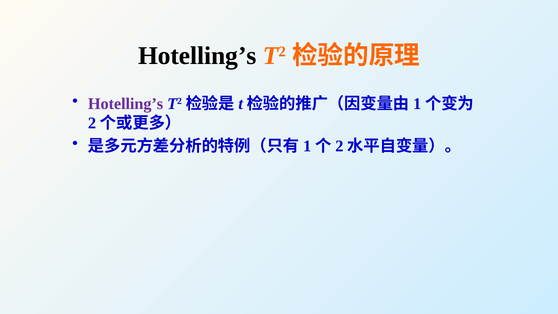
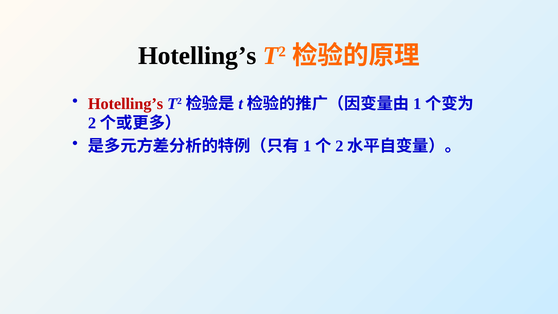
Hotelling’s colour: purple -> red (126, 104)
